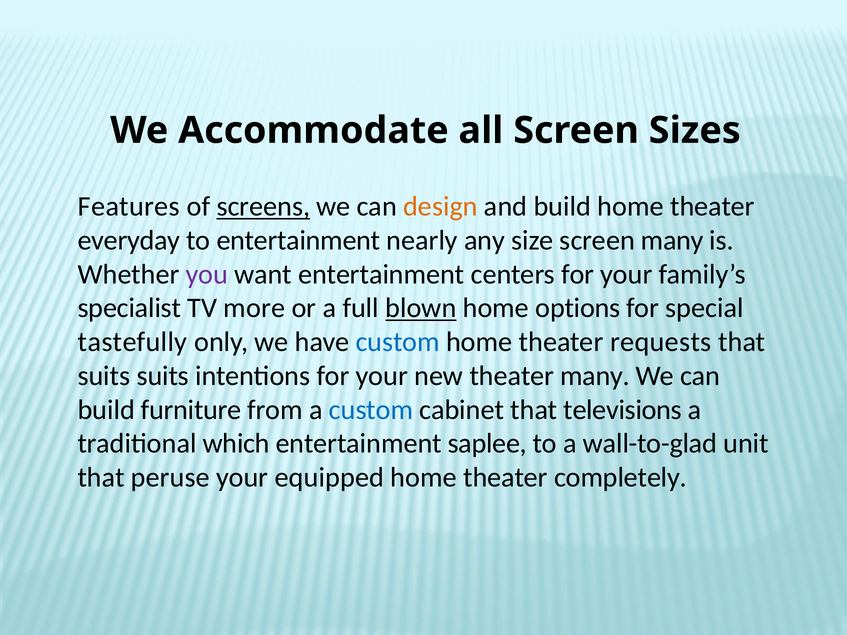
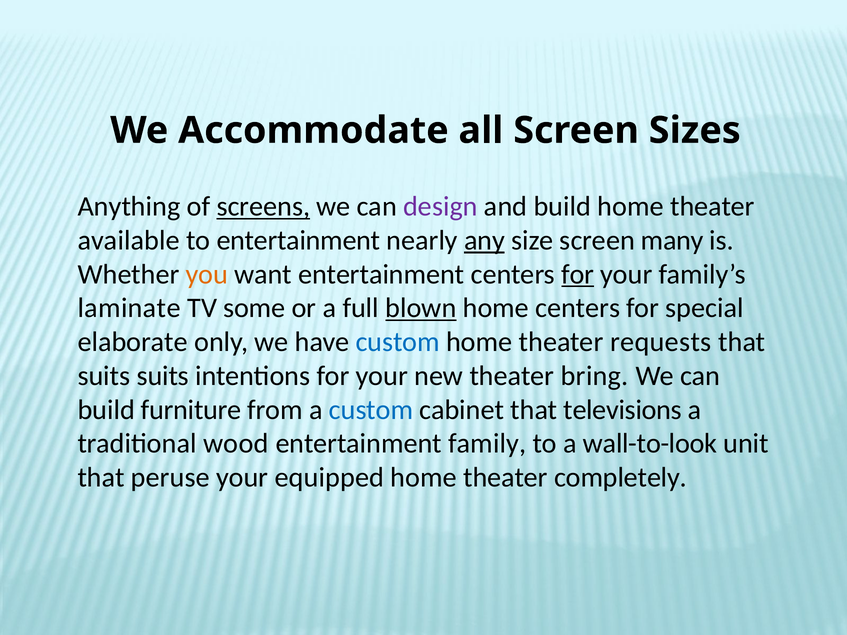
Features: Features -> Anything (129, 207)
design colour: orange -> purple (440, 207)
everyday: everyday -> available (129, 240)
any underline: none -> present (485, 240)
you colour: purple -> orange (207, 274)
for underline: none -> present (578, 274)
specialist: specialist -> laminate (129, 308)
more: more -> some (254, 308)
home options: options -> centers (578, 308)
tastefully: tastefully -> elaborate (133, 342)
theater many: many -> bring (595, 376)
which: which -> wood (236, 444)
saplee: saplee -> family (487, 444)
wall-to-glad: wall-to-glad -> wall-to-look (650, 444)
